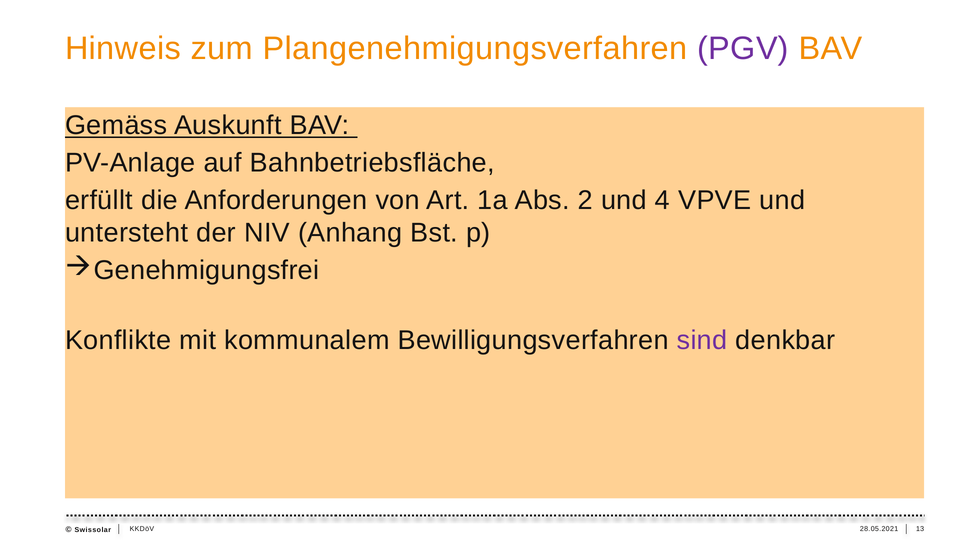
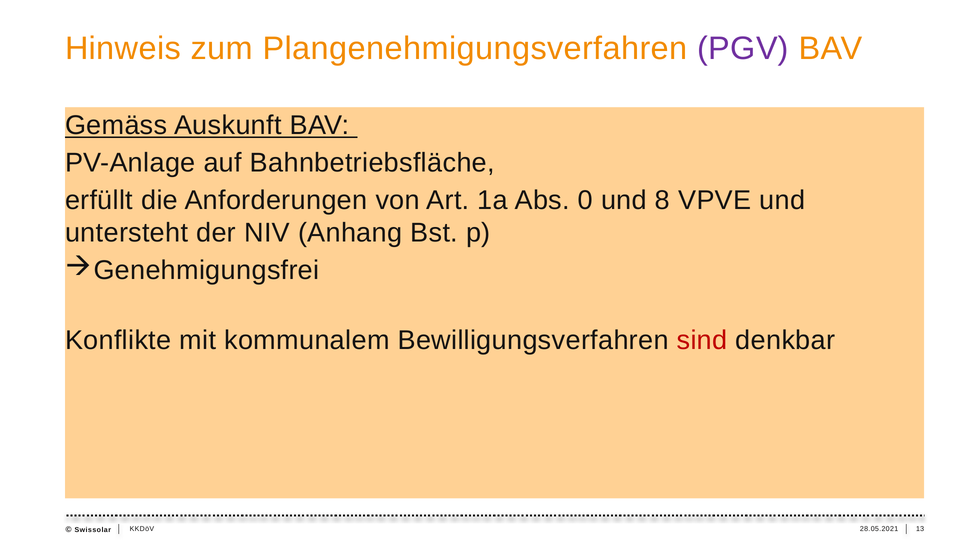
2: 2 -> 0 (585, 200)
4: 4 -> 8 (662, 200)
sind colour: purple -> red (702, 340)
